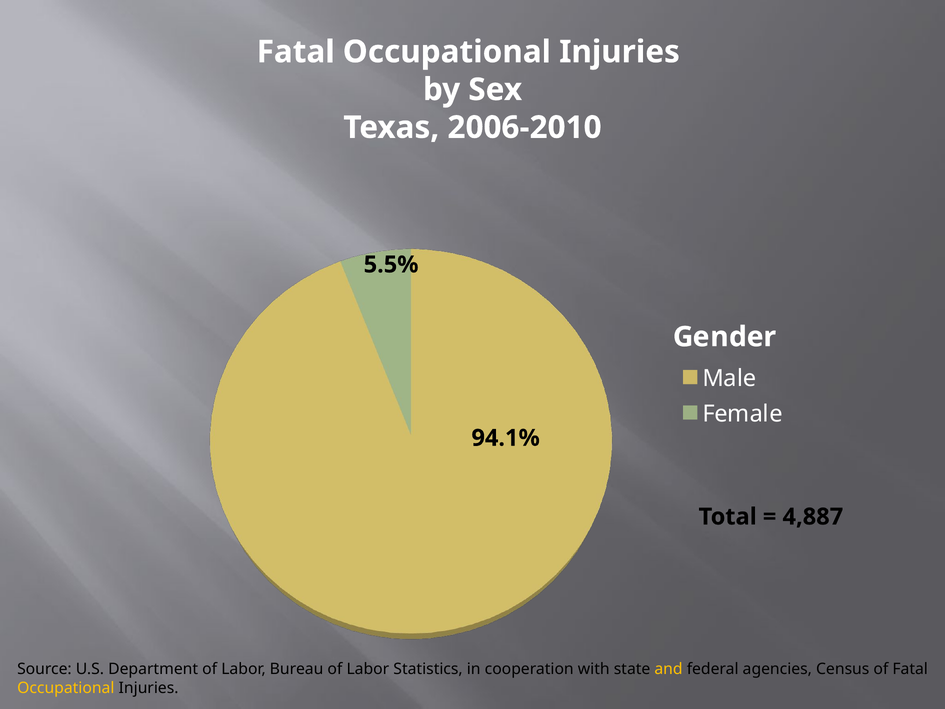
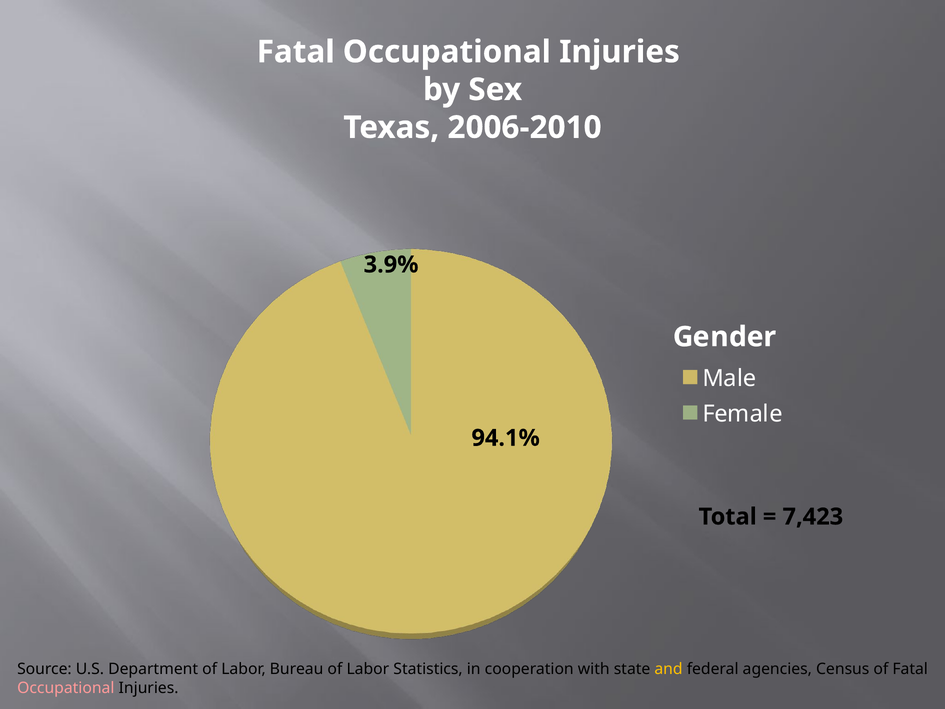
5.5%: 5.5% -> 3.9% (391, 265)
4,887: 4,887 -> 7,423 (813, 517)
Occupational colour: yellow -> pink (66, 688)
